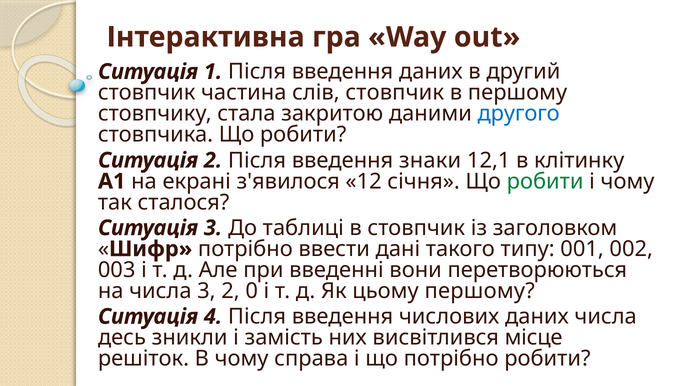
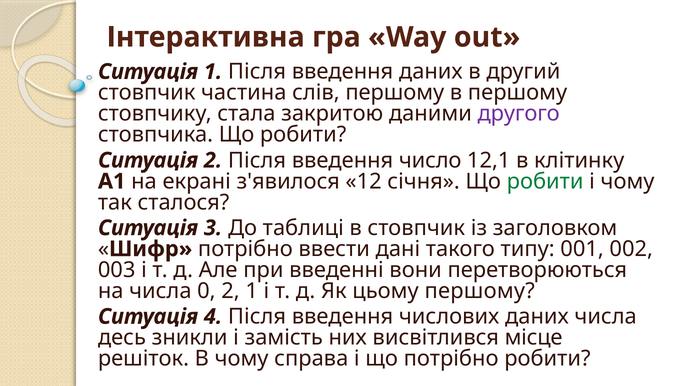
слів стовпчик: стовпчик -> першому (395, 93)
другого colour: blue -> purple (519, 114)
знаки: знаки -> число (430, 160)
числа 3: 3 -> 0 (206, 291)
2 0: 0 -> 1 (252, 291)
